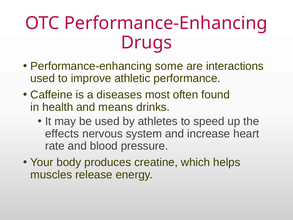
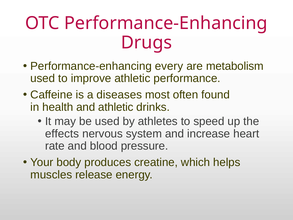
some: some -> every (169, 66)
interactions: interactions -> metabolism (235, 66)
and means: means -> athletic (116, 107)
